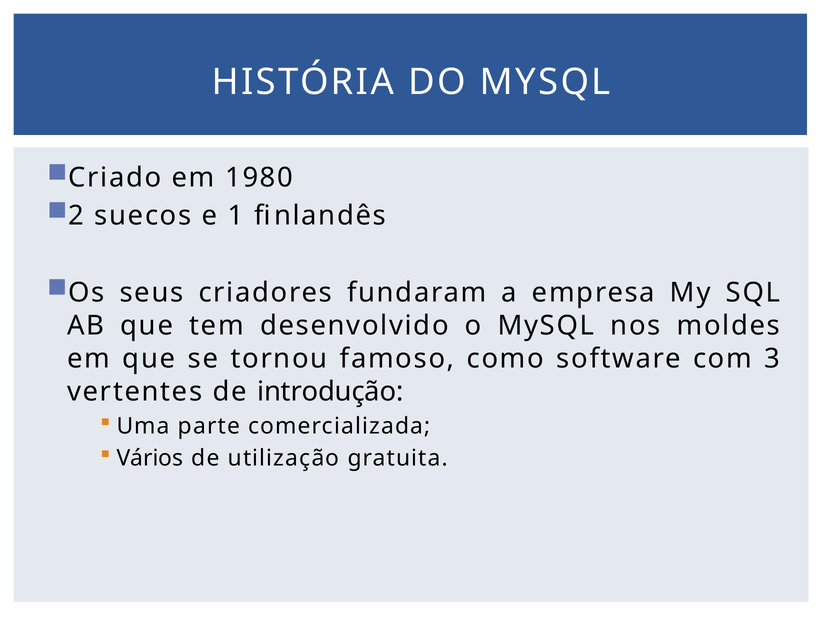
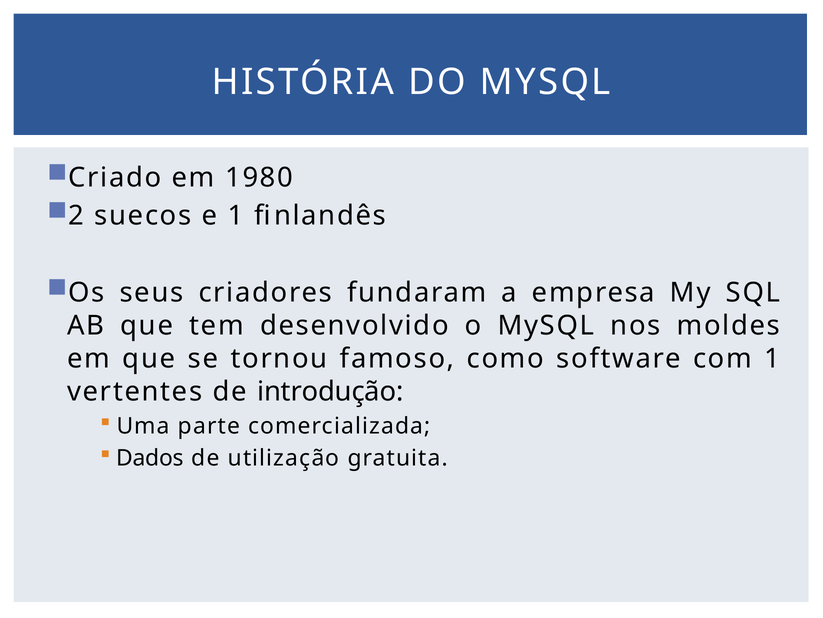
com 3: 3 -> 1 (772, 358)
Vários: Vários -> Dados (150, 458)
